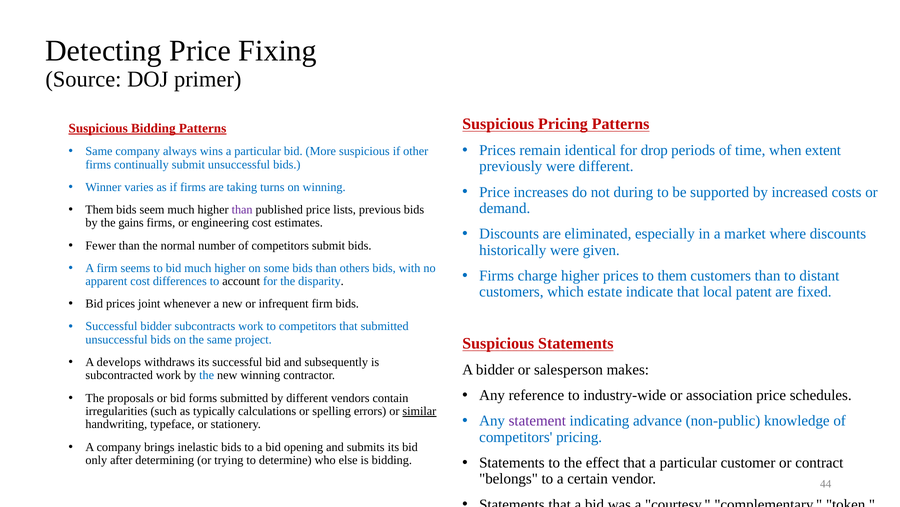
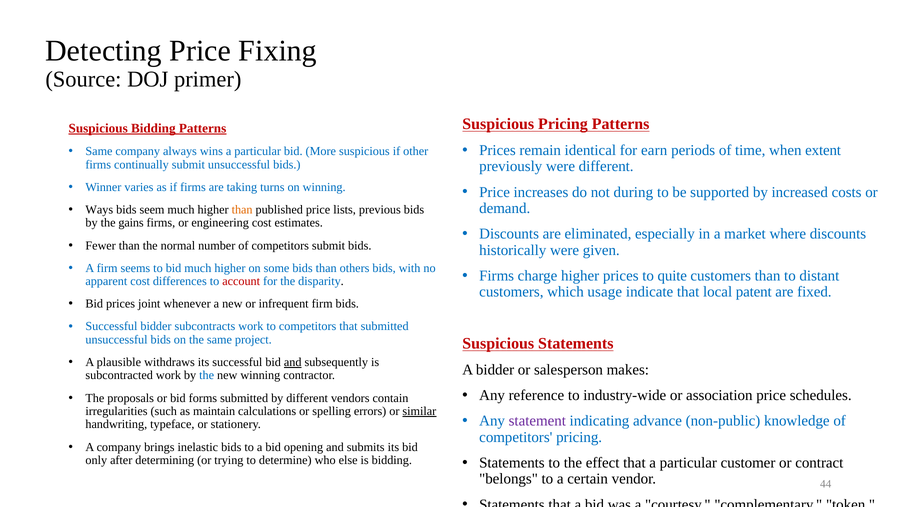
drop: drop -> earn (654, 150)
Them: Them -> Ways (99, 209)
than colour: purple -> orange (242, 209)
to them: them -> quite (672, 275)
account colour: black -> red (241, 281)
estate: estate -> usage (605, 292)
develops: develops -> plausible (119, 362)
and underline: none -> present (293, 362)
typically: typically -> maintain (214, 411)
